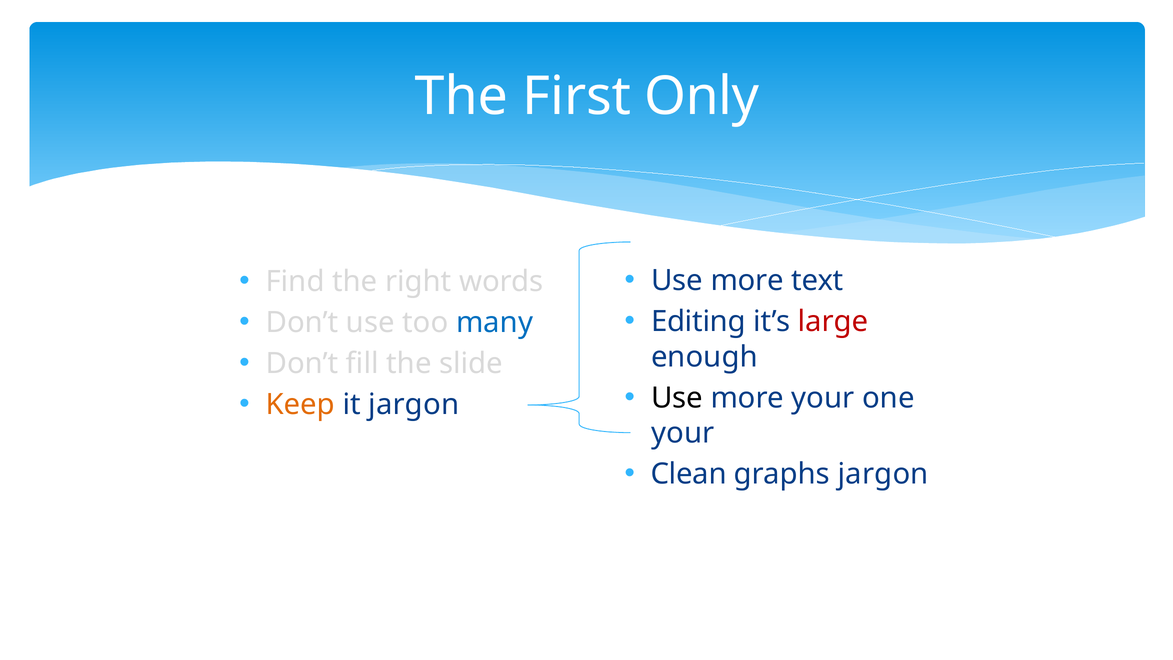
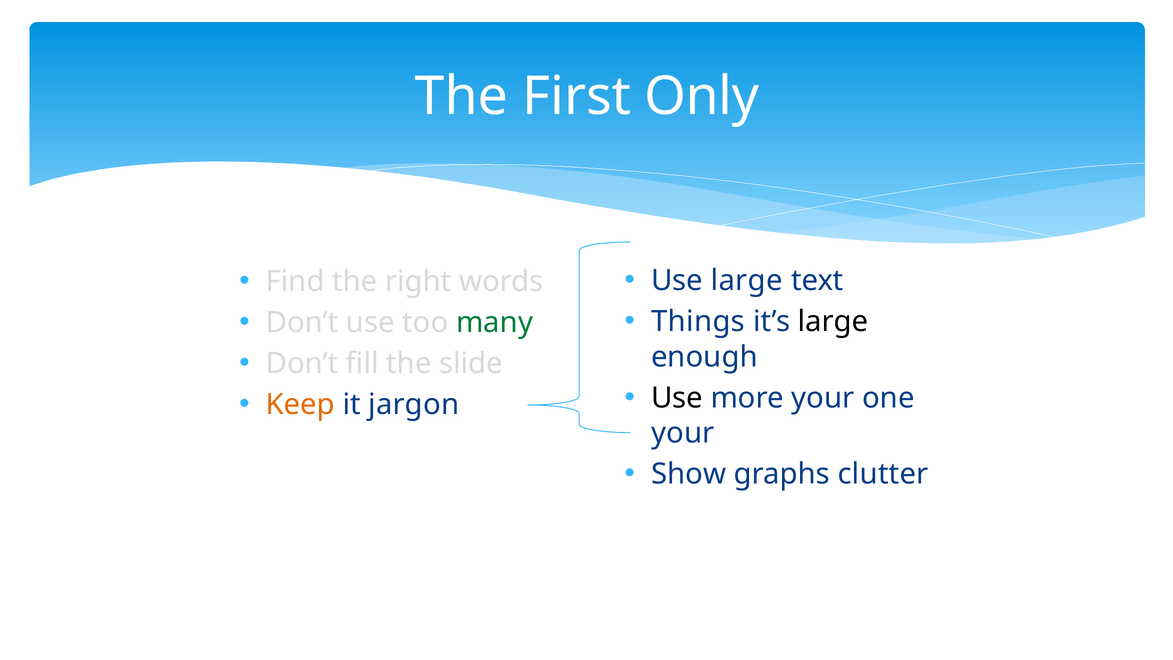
more: more -> large (747, 281)
Editing: Editing -> Things (698, 322)
large colour: red -> black (833, 322)
many colour: blue -> green (495, 323)
Clean: Clean -> Show (689, 474)
graphs jargon: jargon -> clutter (883, 474)
